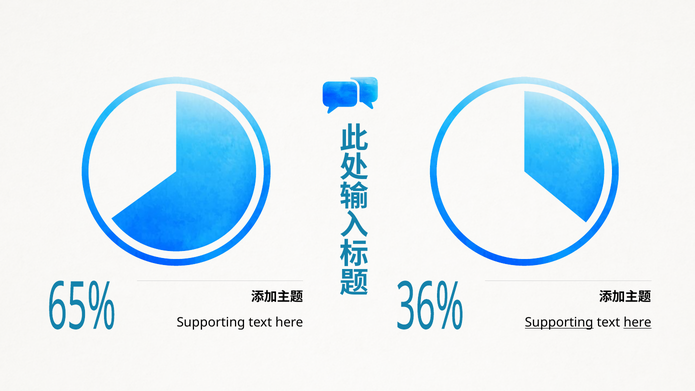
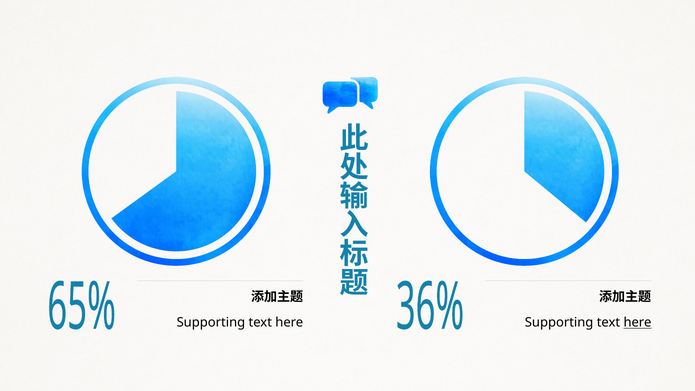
Supporting underline: present -> none (559, 323)
